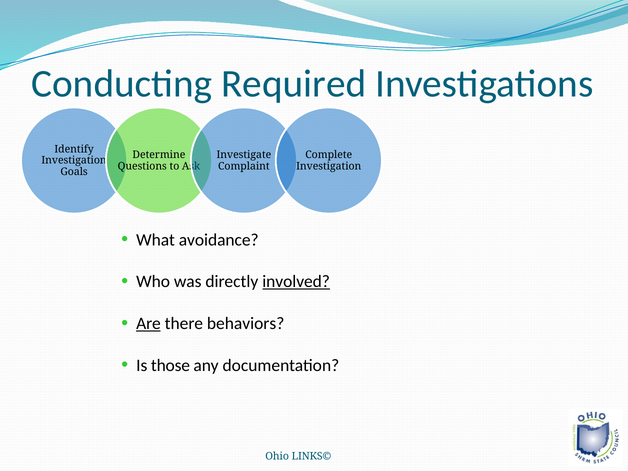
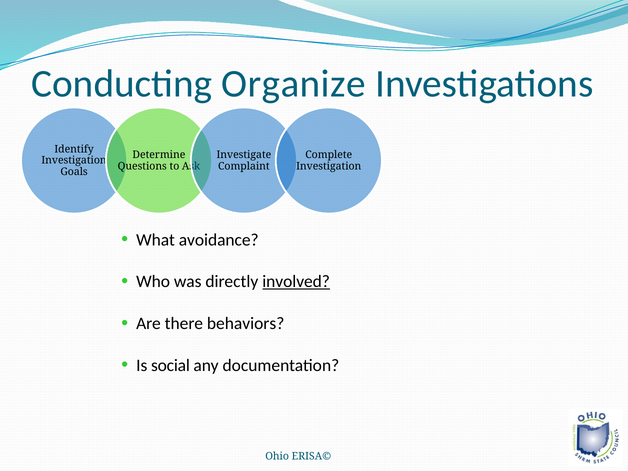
Required: Required -> Organize (294, 84)
Are underline: present -> none (148, 324)
those: those -> social (170, 365)
LINKS©: LINKS© -> ERISA© (311, 456)
